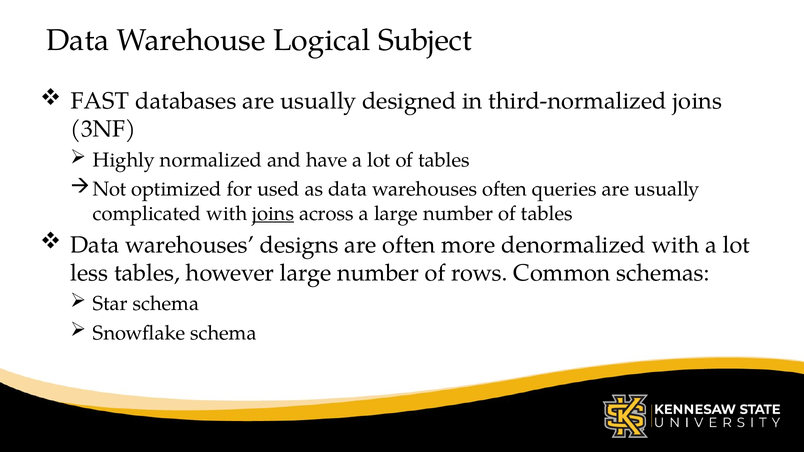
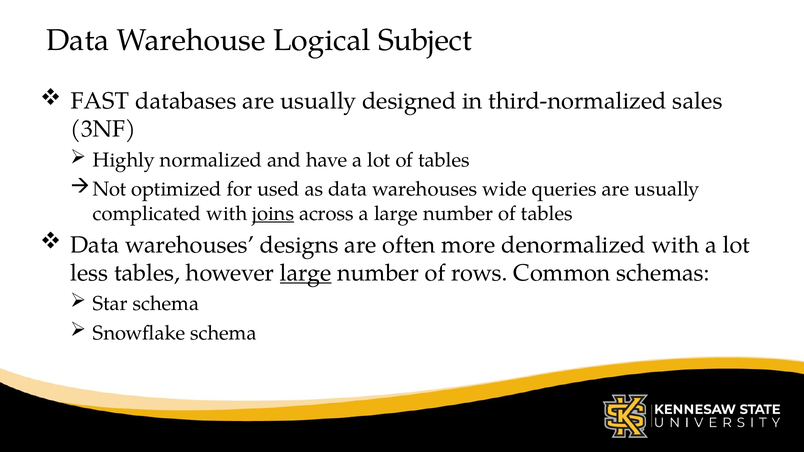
third-normalized joins: joins -> sales (698, 101)
warehouses often: often -> wide (505, 189)
large underline: none -> present (306, 273)
